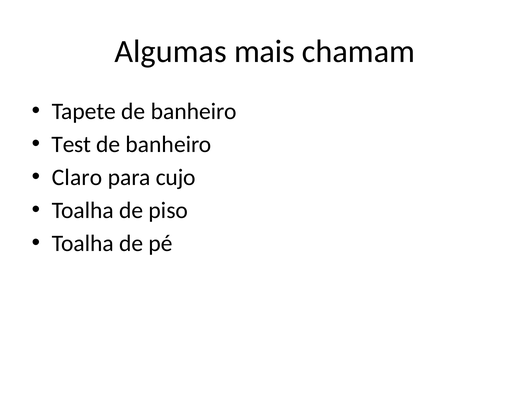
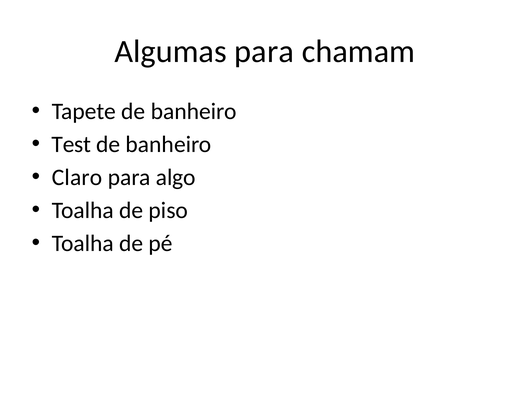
Algumas mais: mais -> para (264, 51)
cujo: cujo -> algo (176, 177)
